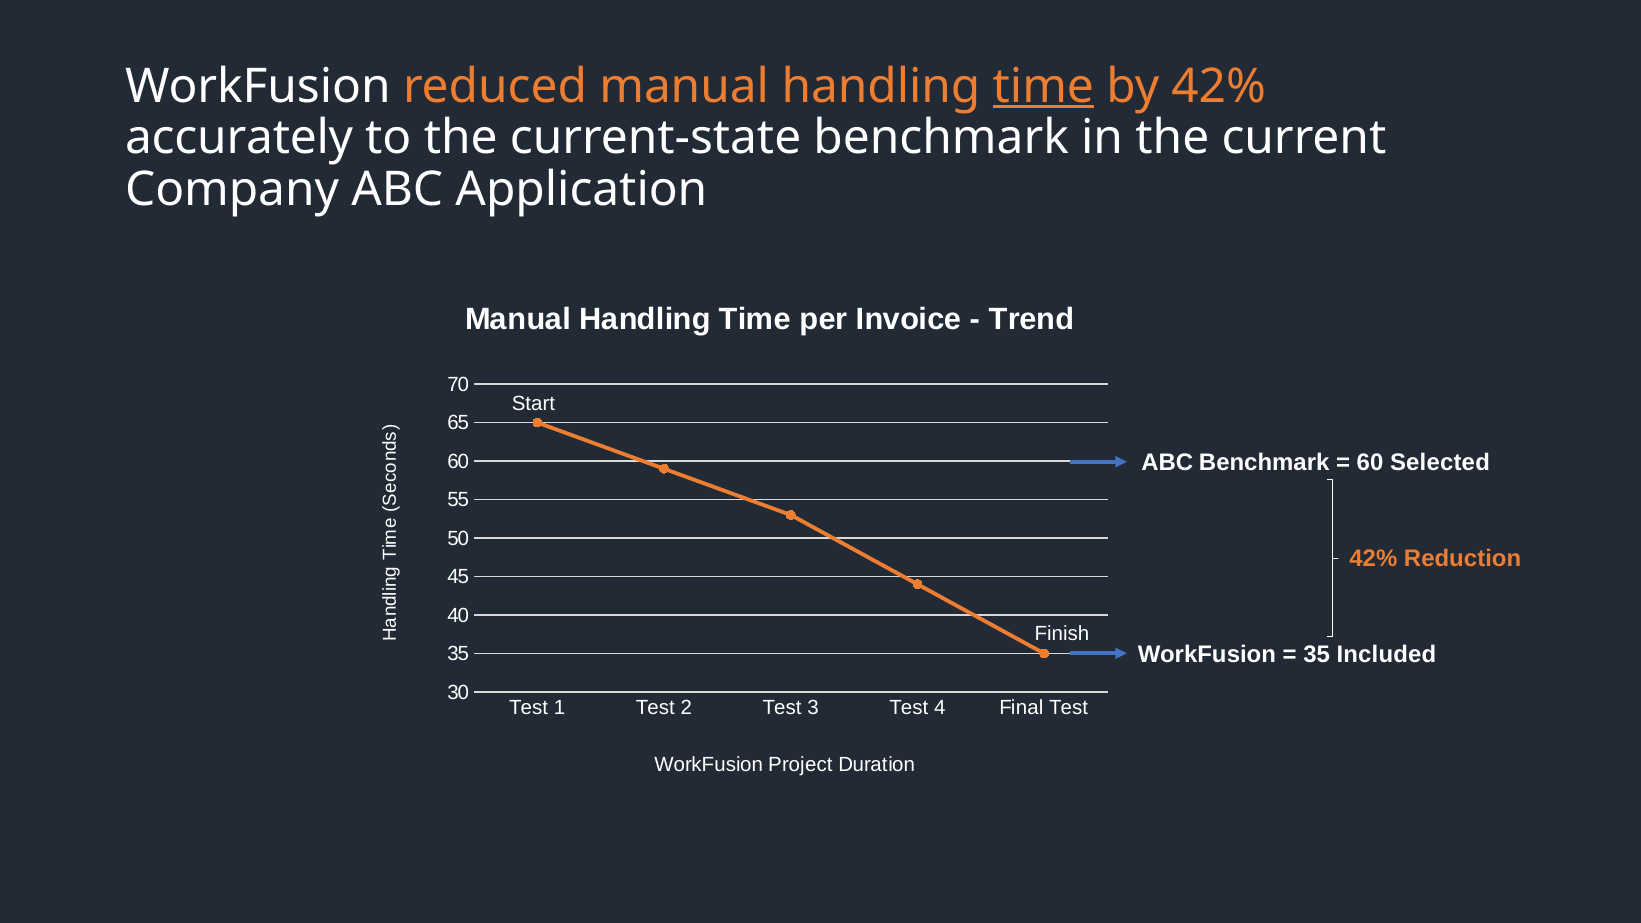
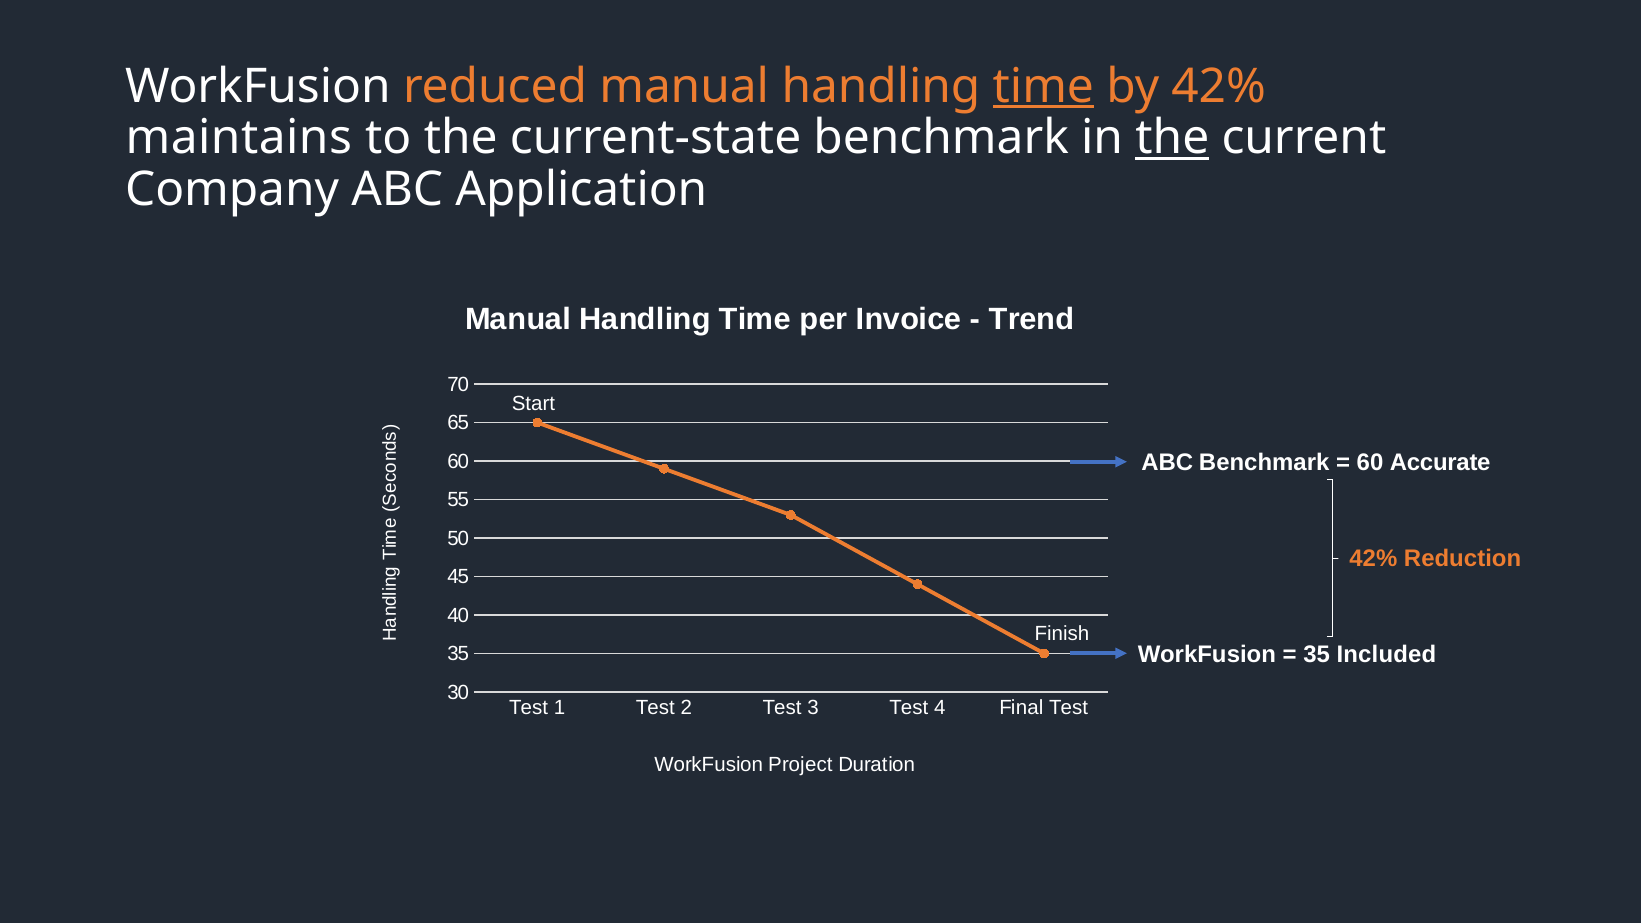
accurately: accurately -> maintains (239, 138)
the underline: none -> present (1172, 138)
Selected: Selected -> Accurate (1440, 462)
